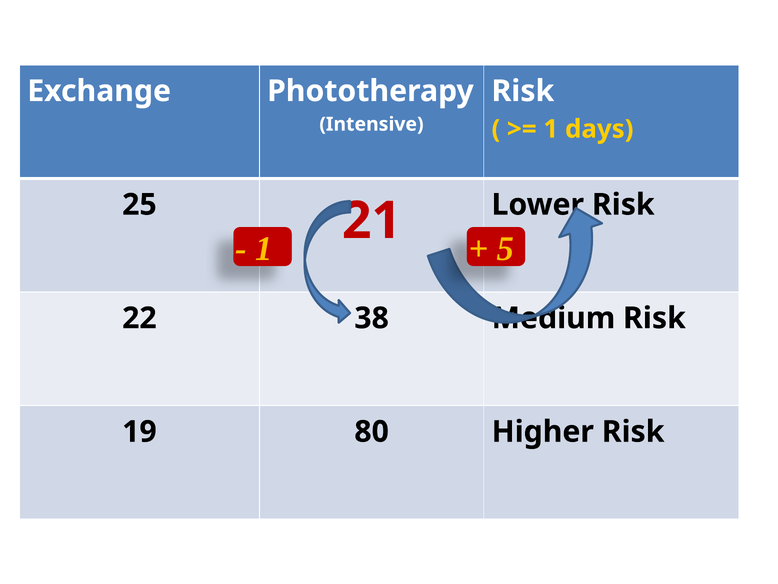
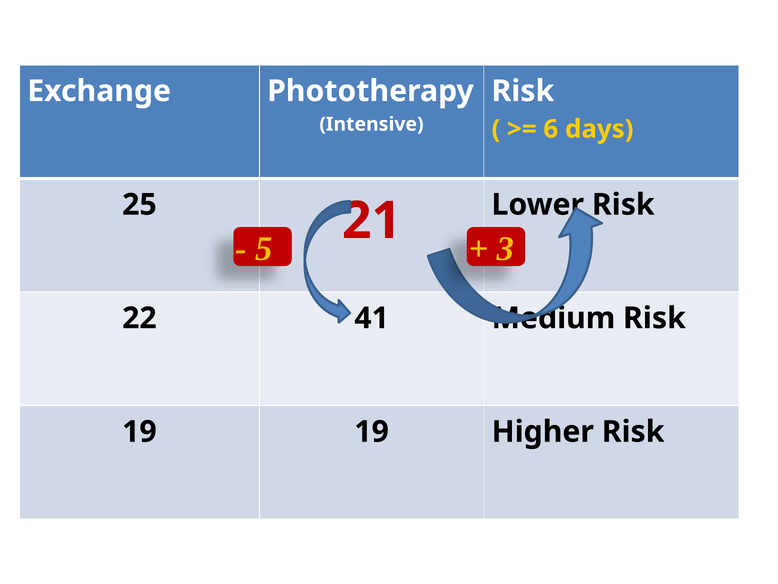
1: 1 -> 6 (551, 129)
1: 1 -> 5 (264, 249)
5: 5 -> 3 (506, 249)
38: 38 -> 41 (372, 318)
19 80: 80 -> 19 (372, 431)
